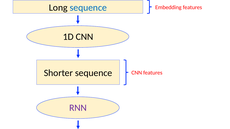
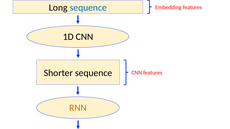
RNN colour: purple -> orange (78, 108)
